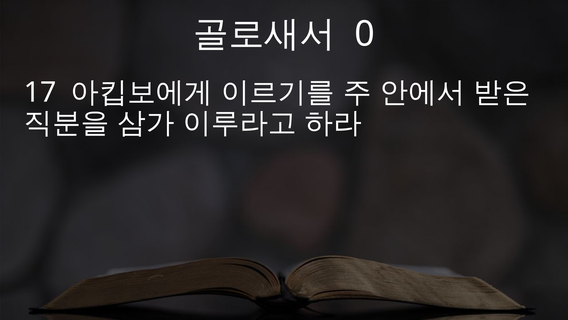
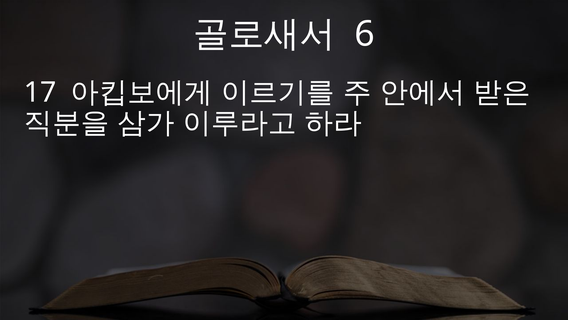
0: 0 -> 6 (365, 34)
